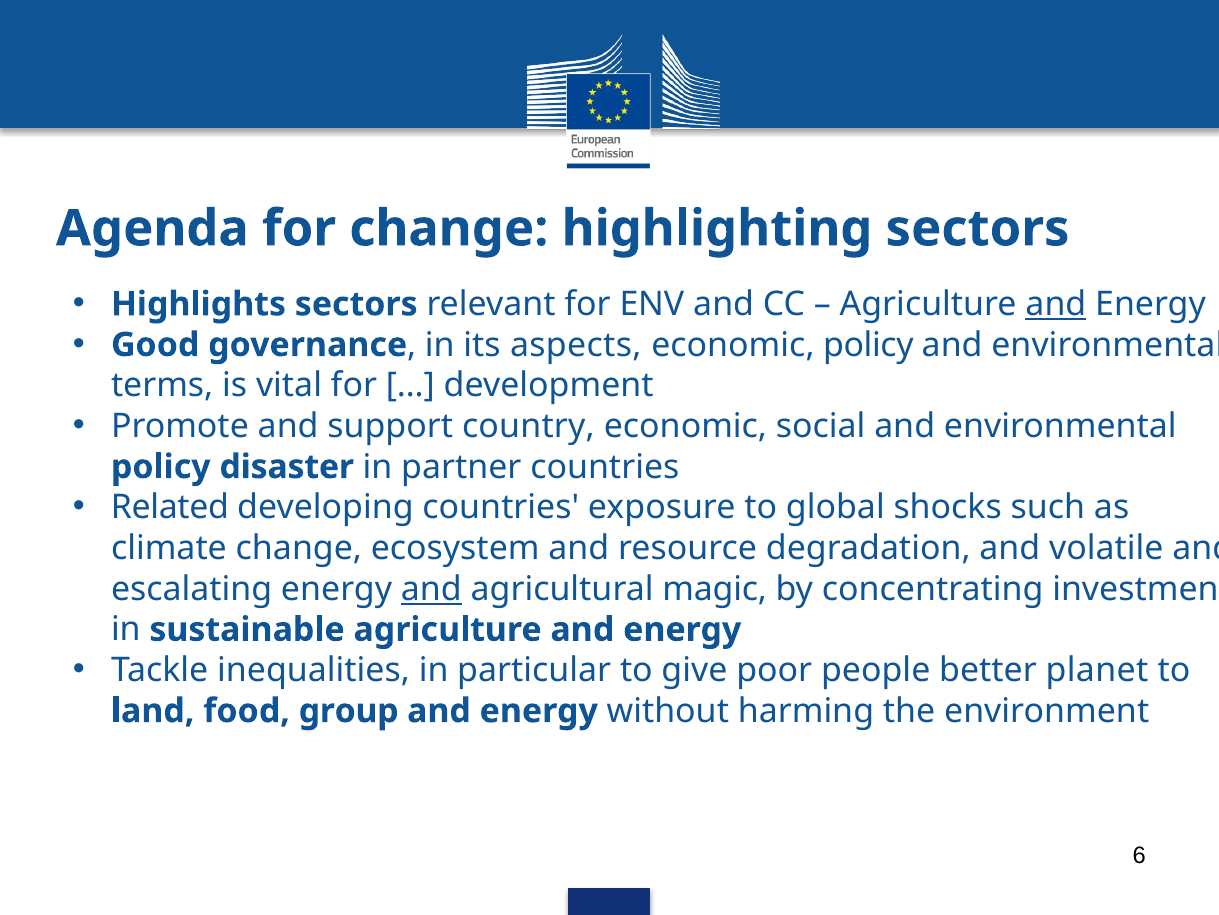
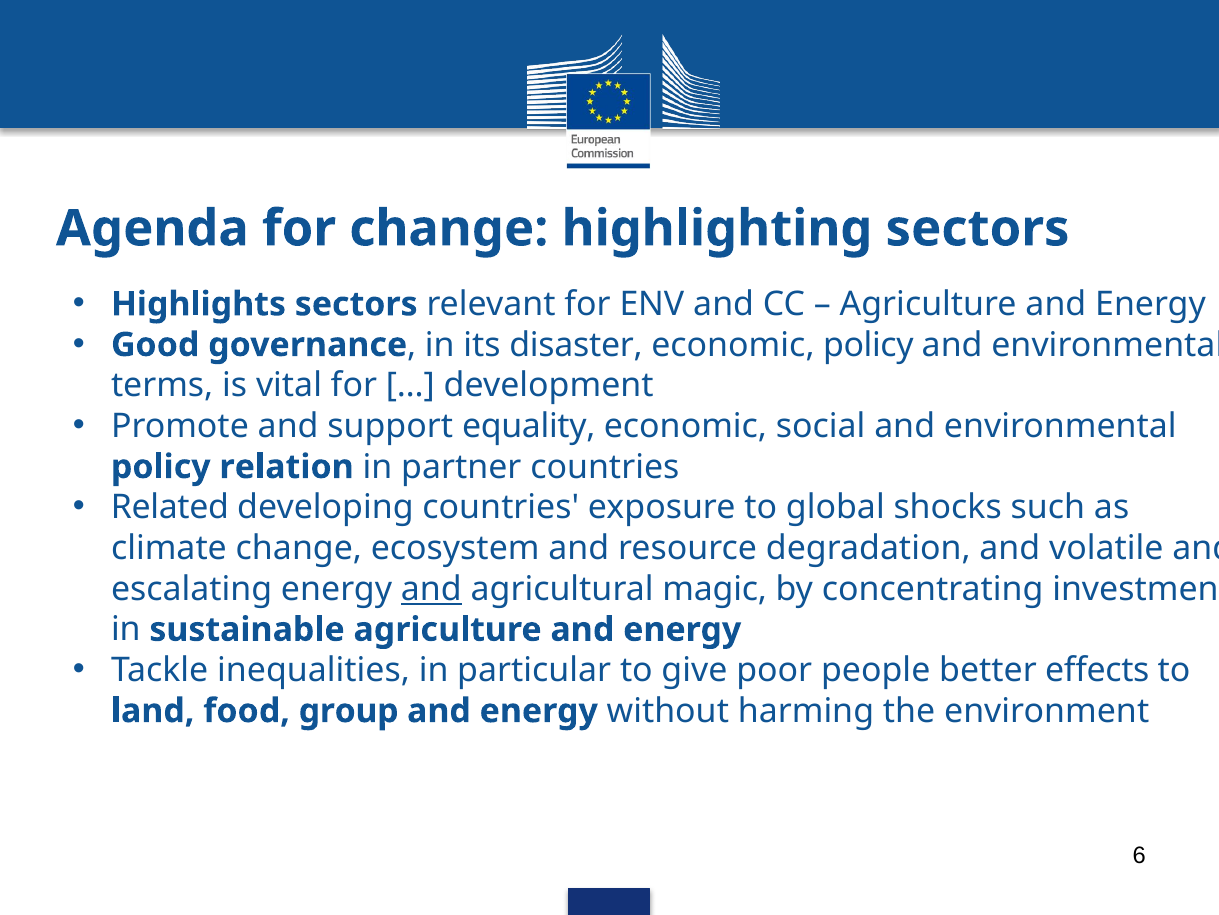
and underline: present -> none (1056, 304)
aspects: aspects -> disaster (576, 345)
country: country -> equality (529, 426)
disaster: disaster -> relation (287, 467)
planet: planet -> effects (1097, 670)
